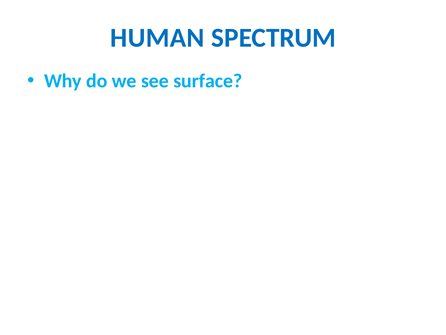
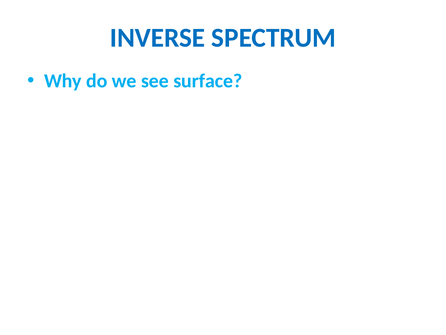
HUMAN: HUMAN -> INVERSE (158, 38)
